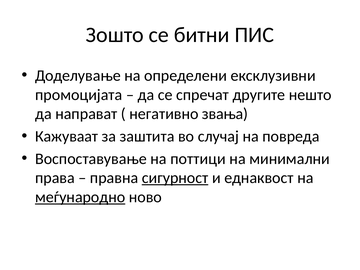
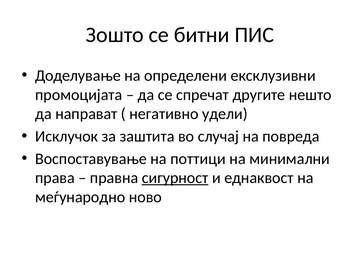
звања: звања -> удели (225, 114)
Кажуваат: Кажуваат -> Исклучок (67, 136)
меѓународно underline: present -> none (80, 197)
